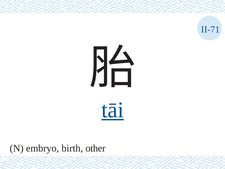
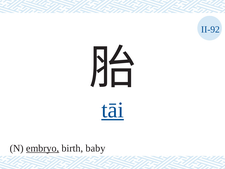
II-71: II-71 -> II-92 (210, 29)
embryo underline: none -> present (43, 148)
other: other -> baby (95, 148)
